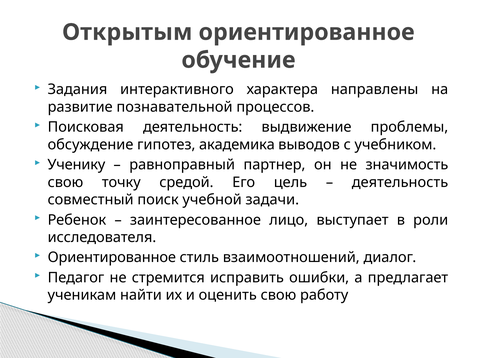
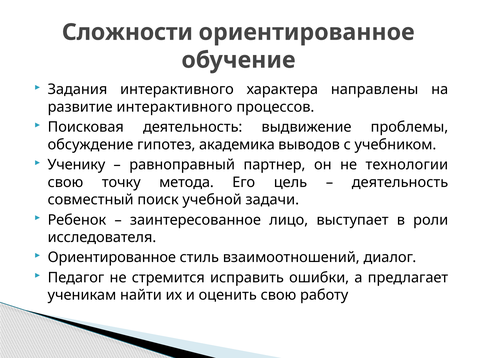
Открытым: Открытым -> Сложности (127, 32)
развитие познавательной: познавательной -> интерактивного (174, 107)
значимость: значимость -> технологии (407, 165)
средой: средой -> метода (186, 182)
